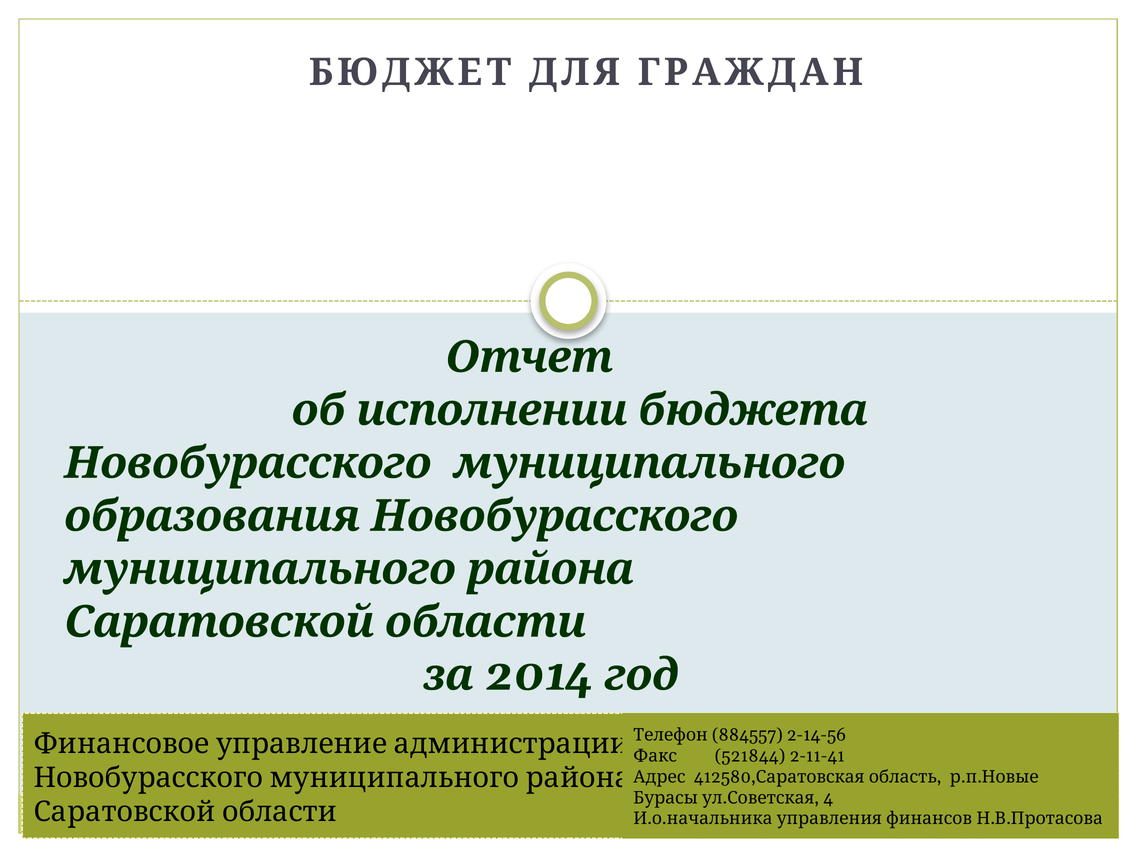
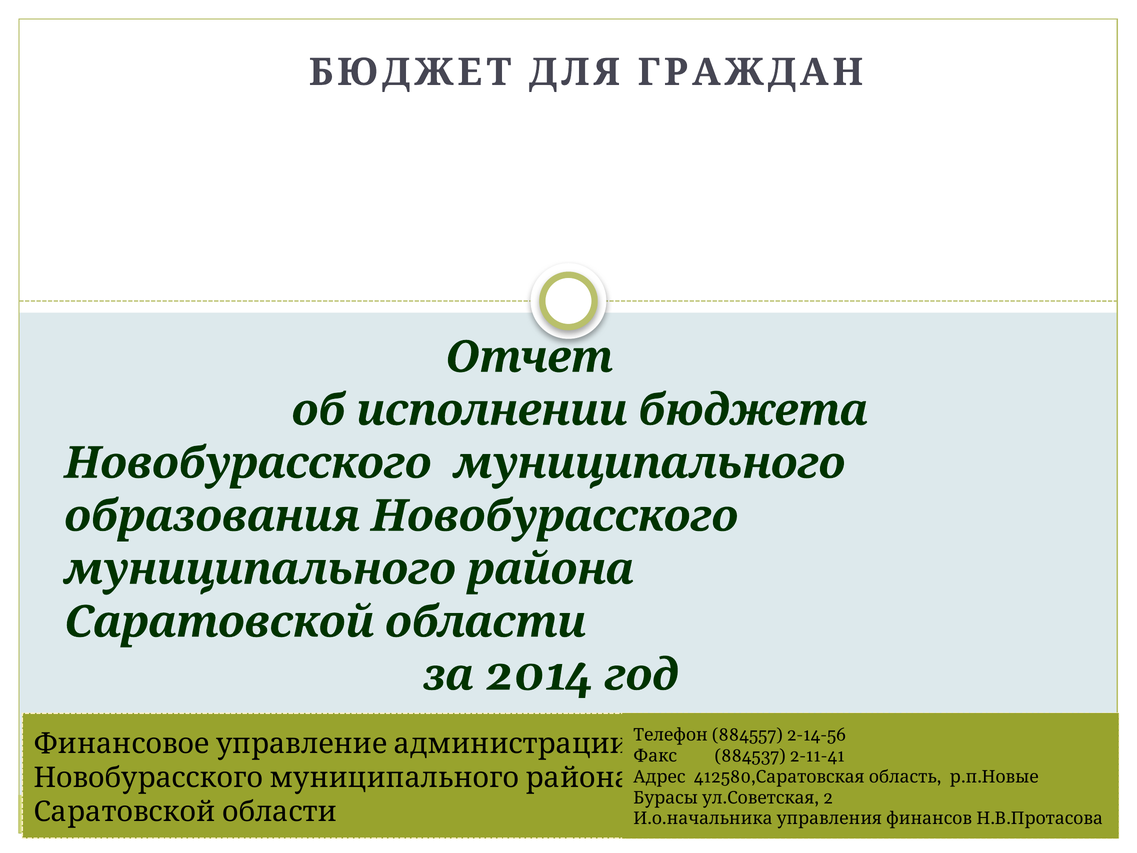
521844: 521844 -> 884537 (750, 756)
4: 4 -> 2 (828, 798)
